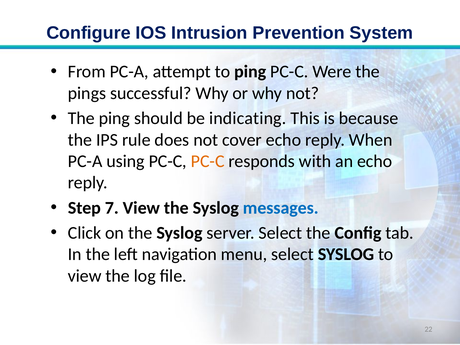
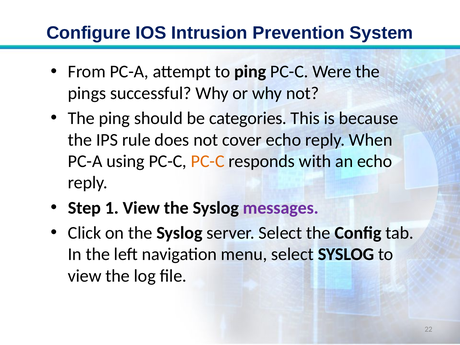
indicating: indicating -> categories (248, 118)
7: 7 -> 1 (112, 208)
messages colour: blue -> purple (281, 208)
